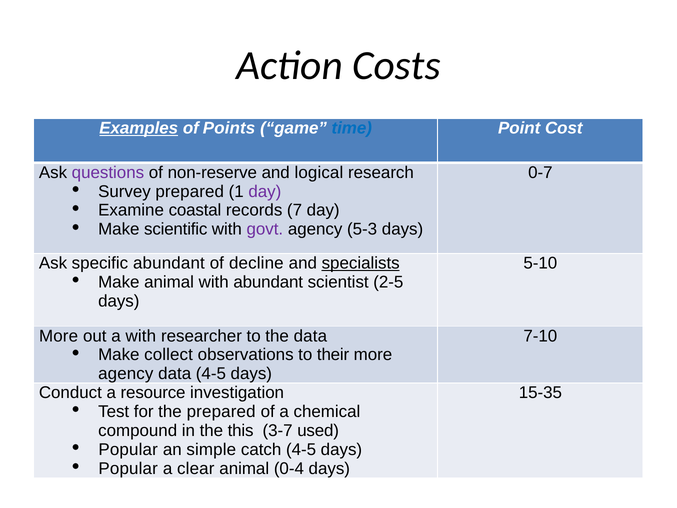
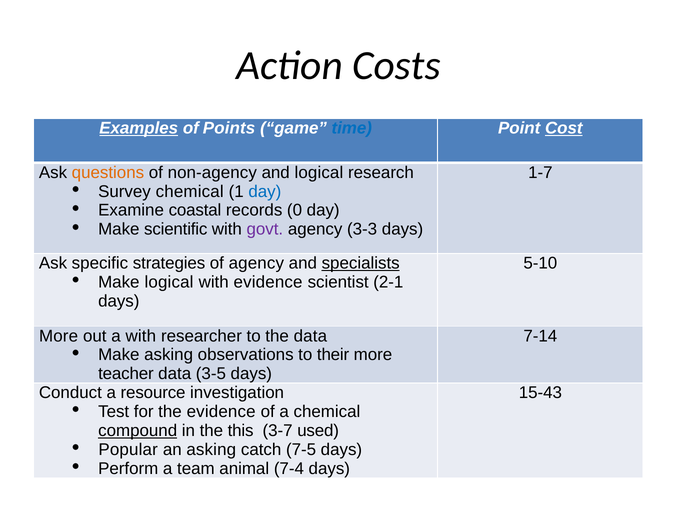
Cost underline: none -> present (564, 128)
questions colour: purple -> orange (108, 172)
non-reserve: non-reserve -> non-agency (212, 172)
0-7: 0-7 -> 1-7 (540, 172)
Survey prepared: prepared -> chemical (190, 191)
day colour: purple -> blue (265, 191)
7: 7 -> 0 (295, 210)
5-3: 5-3 -> 3-3 (362, 229)
specific abundant: abundant -> strategies (169, 263)
of decline: decline -> agency (256, 263)
Make animal: animal -> logical (169, 282)
with abundant: abundant -> evidence (268, 282)
2-5: 2-5 -> 2-1 (388, 282)
7-10: 7-10 -> 7-14 (540, 336)
Make collect: collect -> asking (169, 355)
agency: agency -> teacher (126, 374)
data 4-5: 4-5 -> 3-5 (211, 374)
15-35: 15-35 -> 15-43 (540, 393)
the prepared: prepared -> evidence (221, 412)
compound underline: none -> present (138, 431)
an simple: simple -> asking (211, 449)
catch 4-5: 4-5 -> 7-5 (301, 449)
Popular: Popular -> Perform (128, 468)
clear: clear -> team (196, 468)
0-4: 0-4 -> 7-4 (289, 468)
